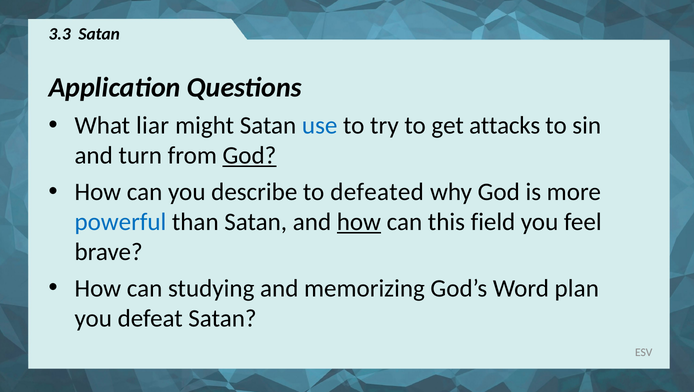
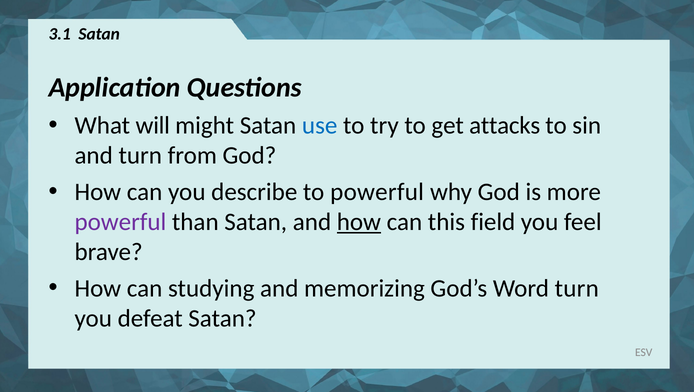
3.3: 3.3 -> 3.1 (60, 34)
liar: liar -> will (153, 125)
God underline: present -> none (249, 155)
to defeated: defeated -> powerful (377, 192)
powerful colour: blue -> purple (120, 222)
Word plan: plan -> turn (577, 288)
